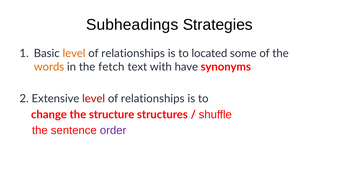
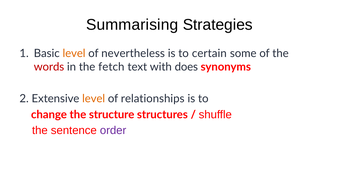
Subheadings: Subheadings -> Summarising (132, 25)
relationships: relationships -> nevertheless (133, 53)
located: located -> certain (209, 53)
words colour: orange -> red (49, 67)
have: have -> does (186, 67)
level colour: red -> orange (94, 99)
